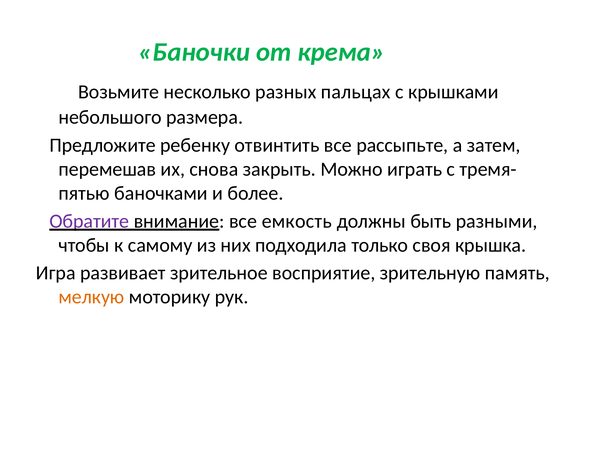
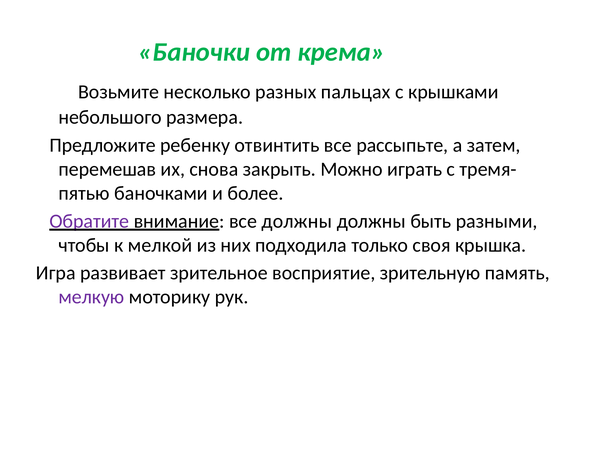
все емкость: емкость -> должны (297, 221)
самому: самому -> мелкой (160, 245)
мелкую colour: orange -> purple (91, 297)
